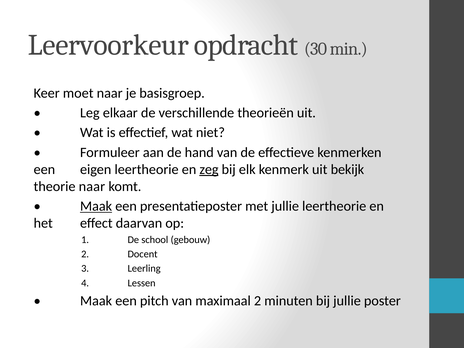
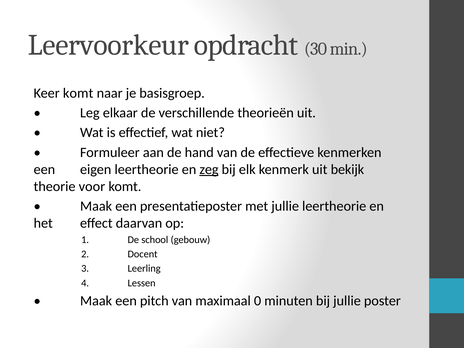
Keer moet: moet -> komt (78, 93)
theorie naar: naar -> voor (92, 186)
Maak underline: present -> none (96, 206)
maximaal 2: 2 -> 0 (258, 301)
